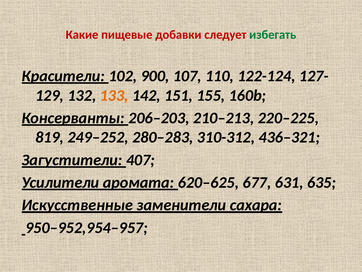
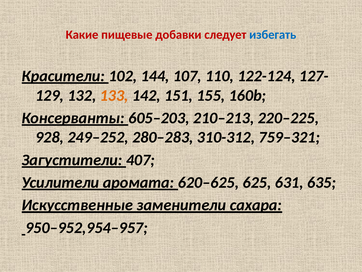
избегать colour: green -> blue (273, 35)
900: 900 -> 144 (155, 76)
206–203: 206–203 -> 605–203 (159, 118)
819: 819 -> 928 (50, 137)
436–321: 436–321 -> 759–321 (289, 137)
677: 677 -> 625 (257, 182)
